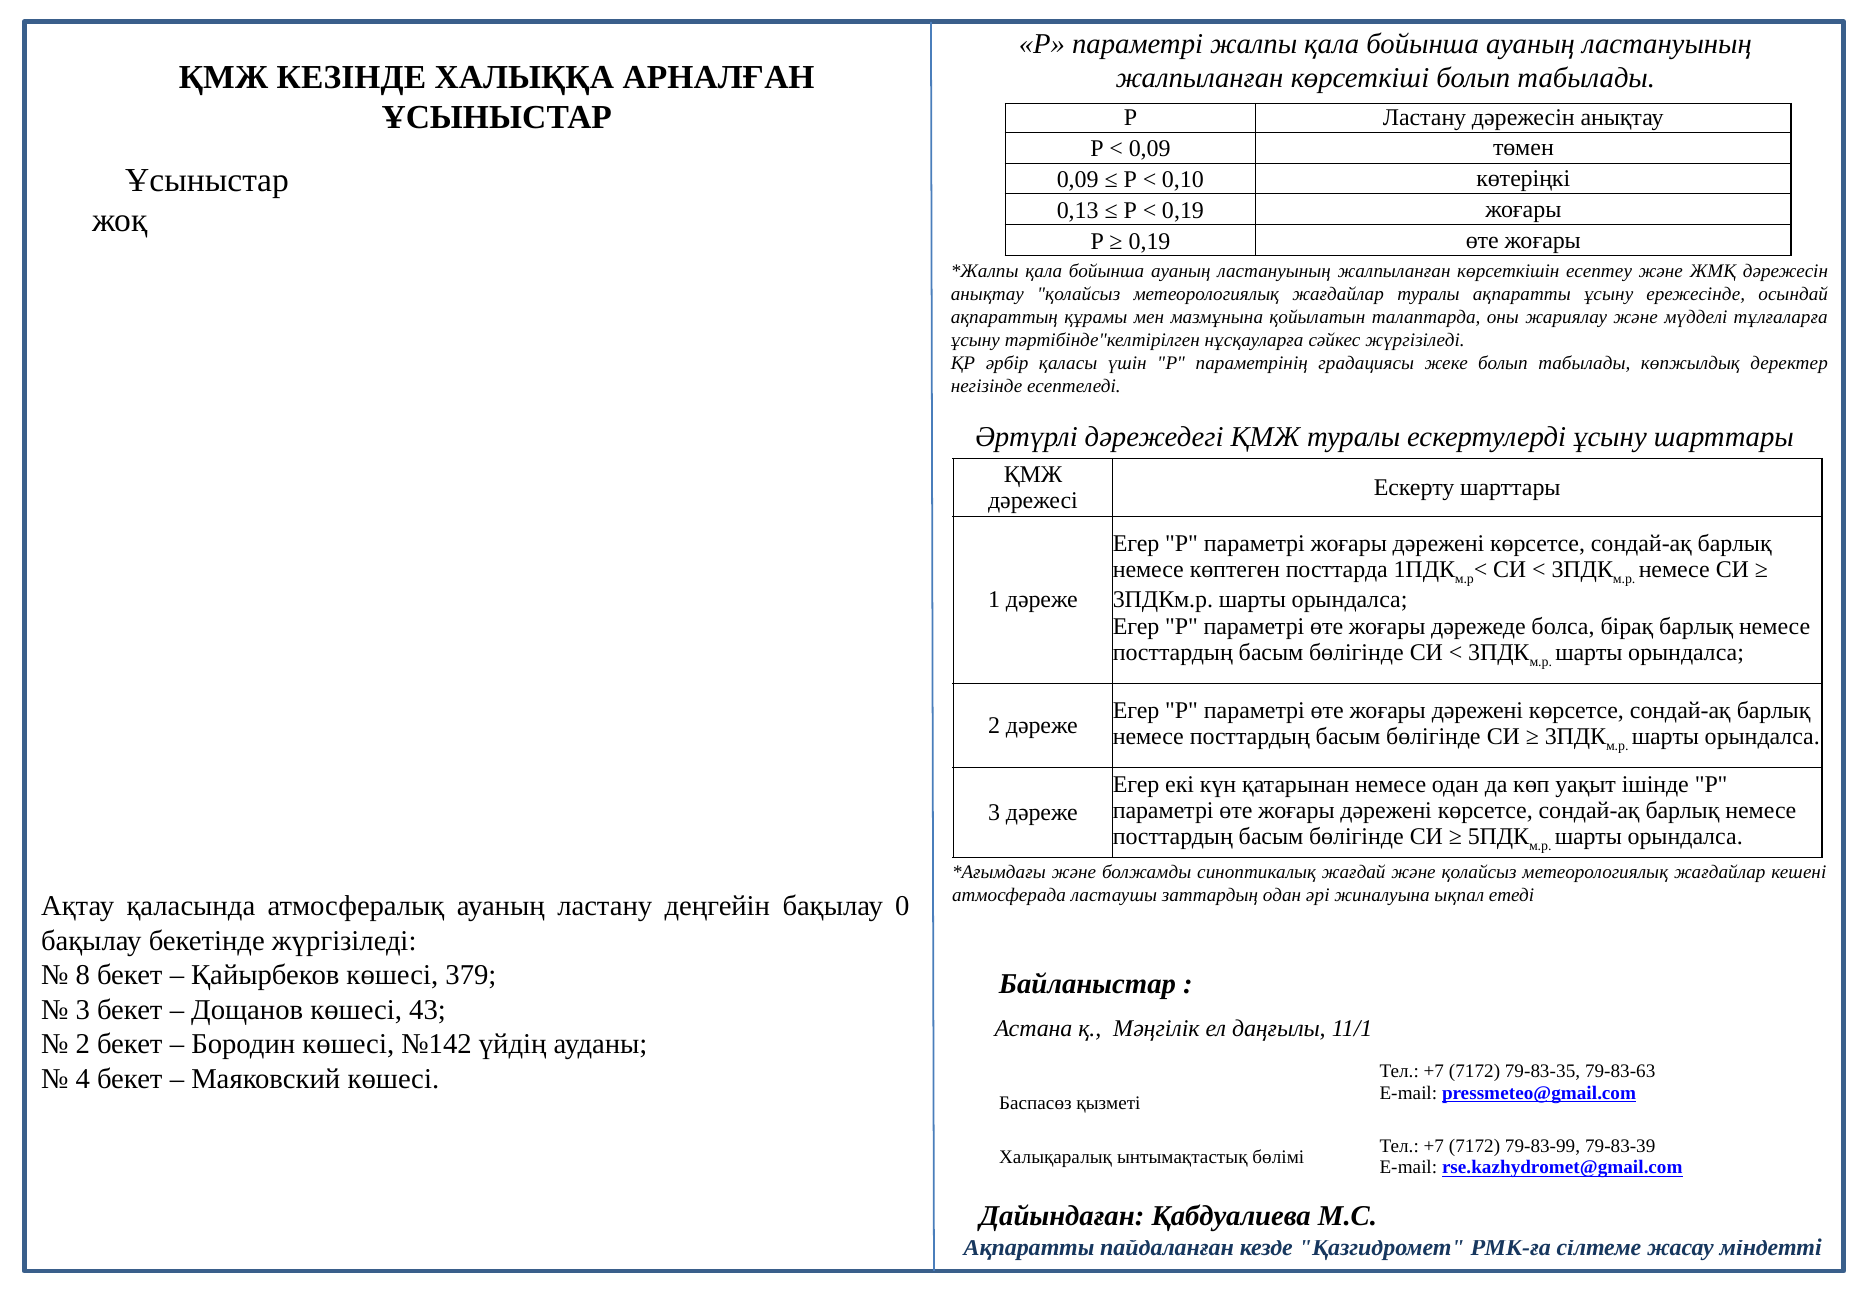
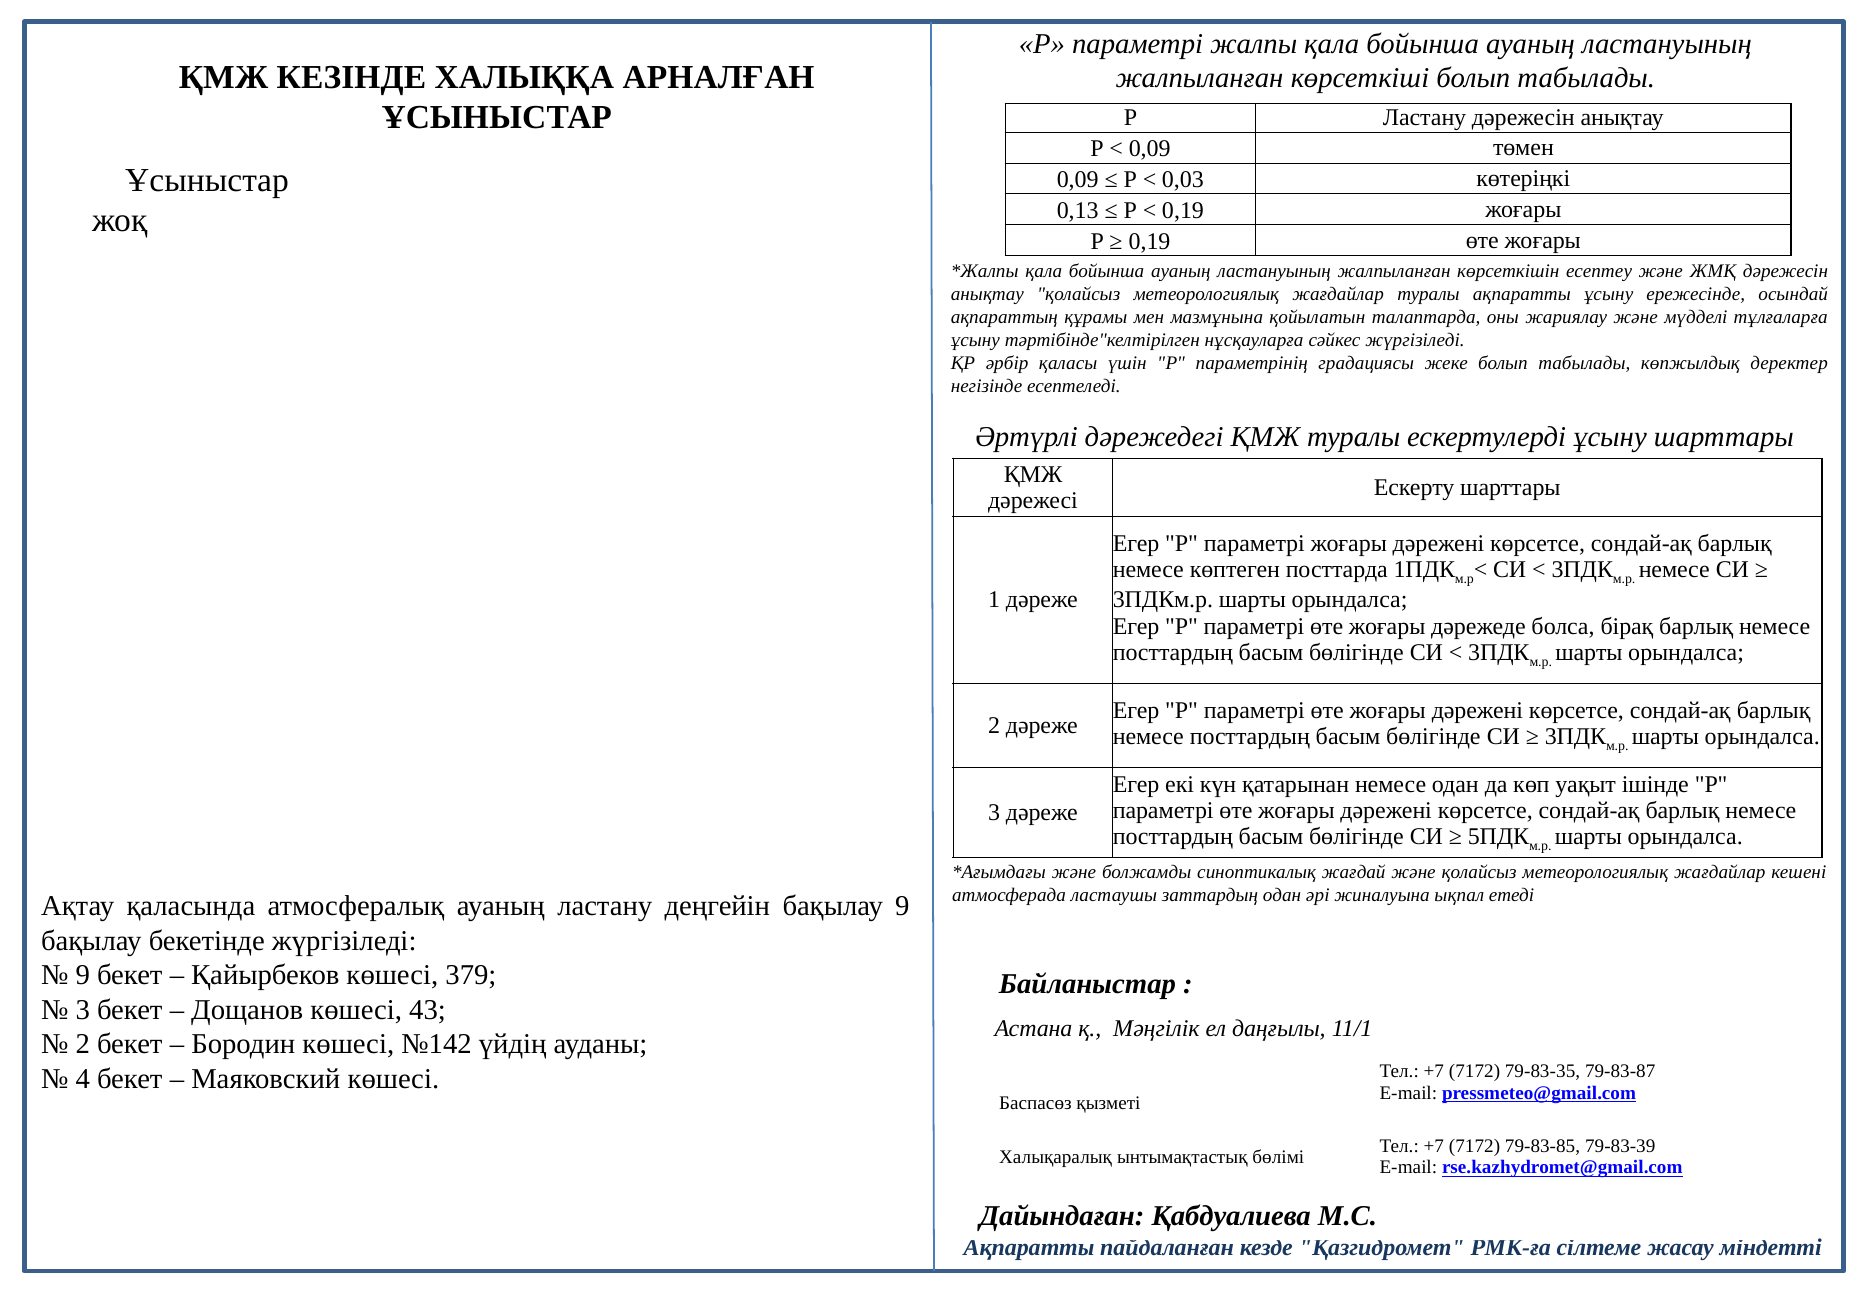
0,10: 0,10 -> 0,03 (1183, 180)
бақылау 0: 0 -> 9 (902, 906)
8: 8 -> 9 (83, 975)
79-83-63: 79-83-63 -> 79-83-87 (1620, 1072)
79-83-99: 79-83-99 -> 79-83-85 (1543, 1146)
